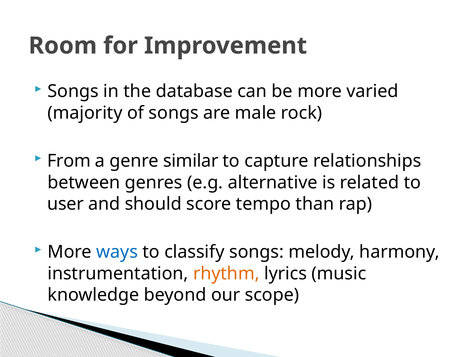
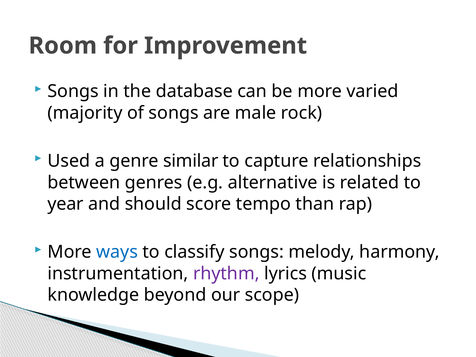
From: From -> Used (69, 161)
user: user -> year (66, 204)
rhythm colour: orange -> purple (226, 274)
